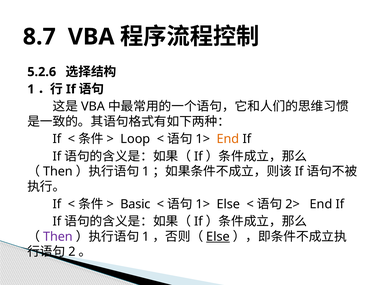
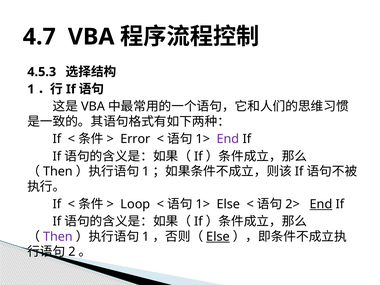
8.7: 8.7 -> 4.7 (39, 37)
5.2.6: 5.2.6 -> 4.5.3 (42, 72)
Loop: Loop -> Error (135, 139)
End colour: orange -> purple (228, 139)
Basic: Basic -> Loop (135, 204)
End underline: none -> present (321, 204)
